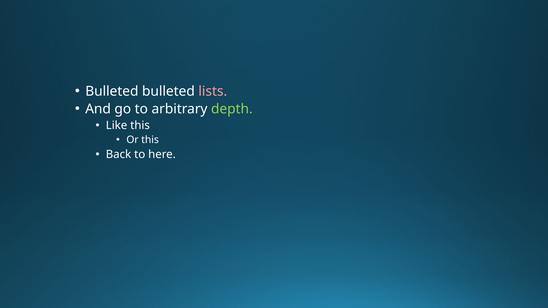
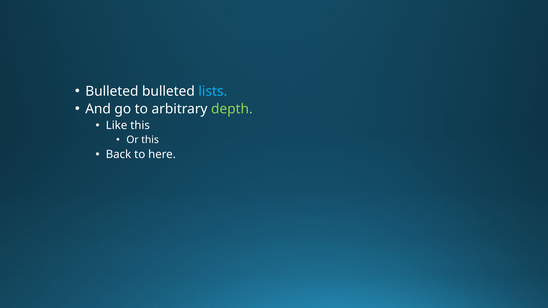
lists colour: pink -> light blue (213, 91)
